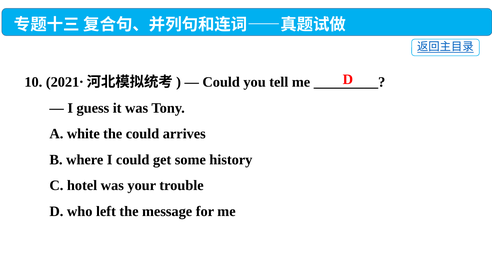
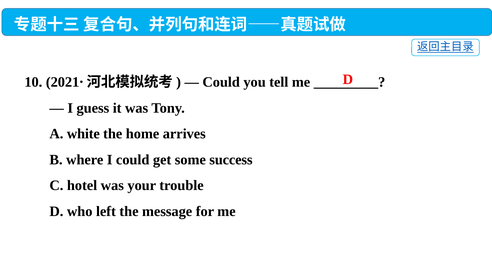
the could: could -> home (143, 134)
history: history -> success (231, 160)
